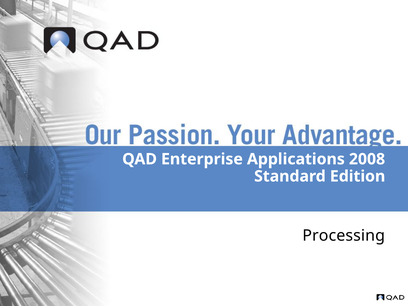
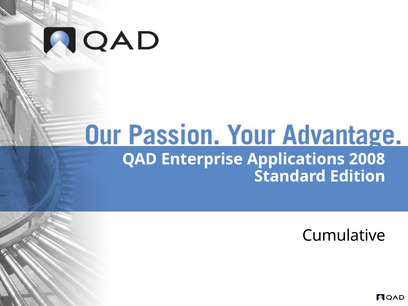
Processing: Processing -> Cumulative (344, 236)
